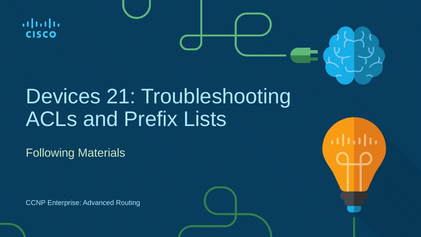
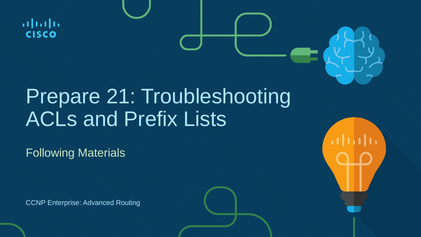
Devices: Devices -> Prepare (63, 97)
